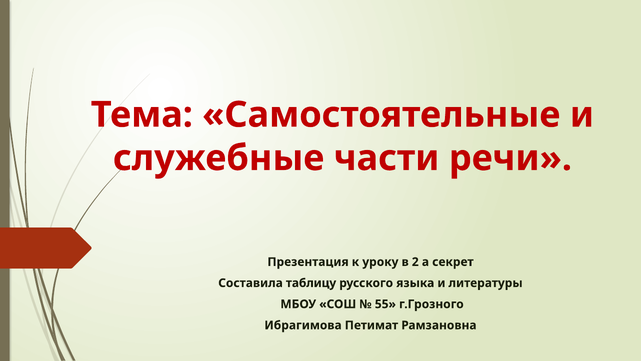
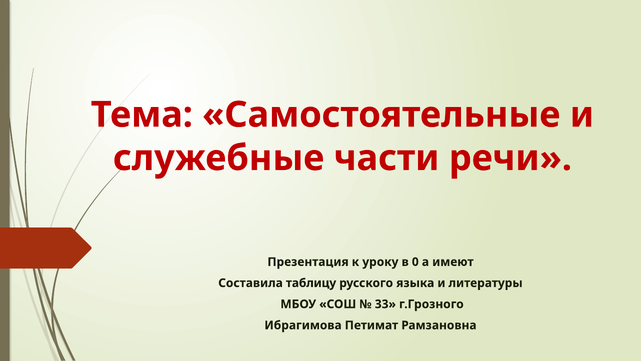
2: 2 -> 0 (415, 262)
секрет: секрет -> имеют (453, 262)
55: 55 -> 33 (385, 304)
